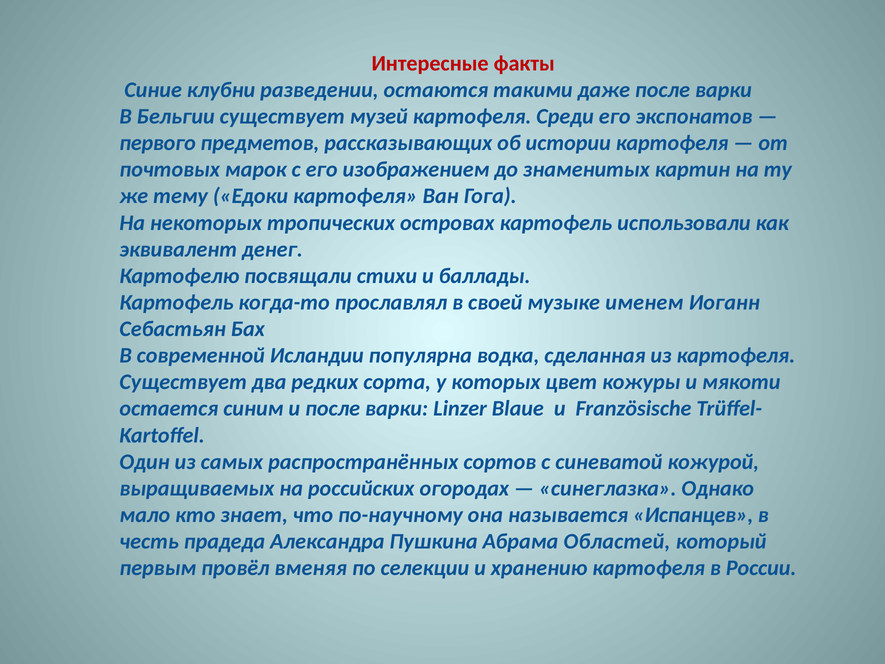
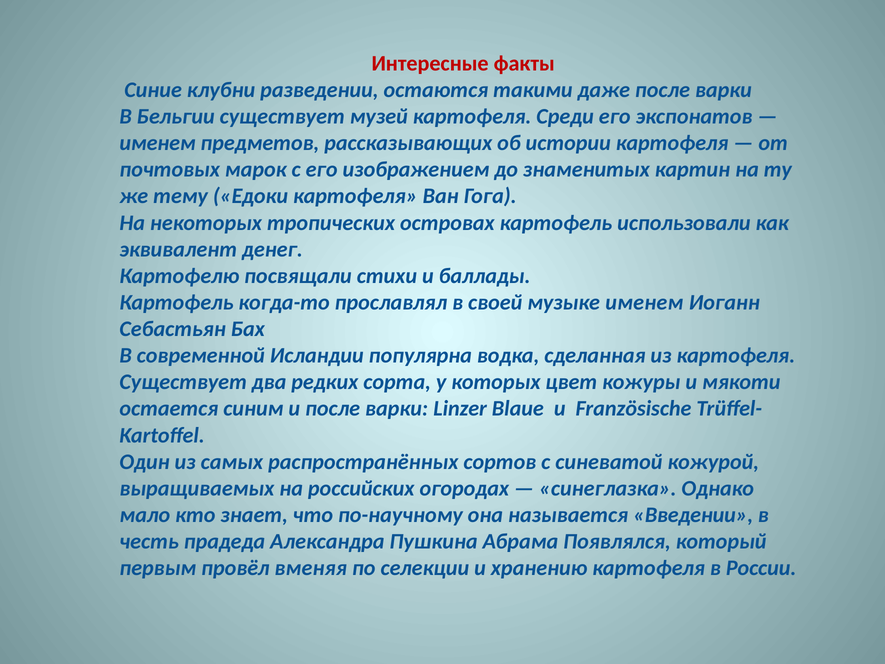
первого: первого -> именем (158, 143)
Испанцев: Испанцев -> Введении (693, 515)
Областей: Областей -> Появлялся (617, 541)
